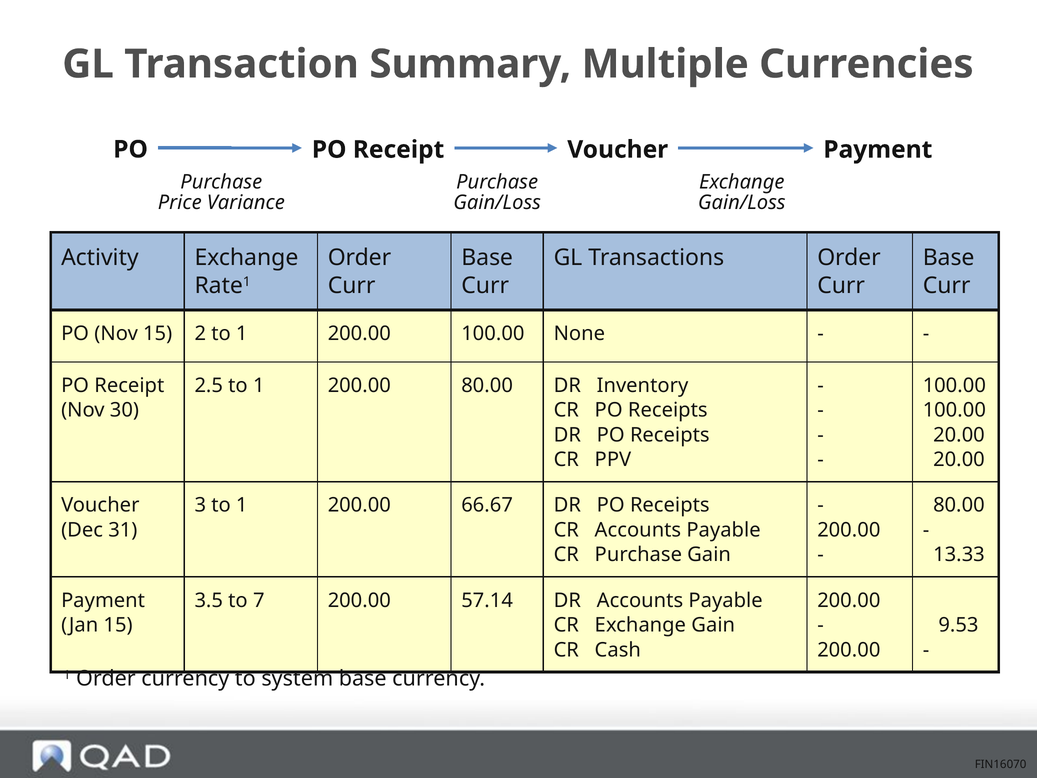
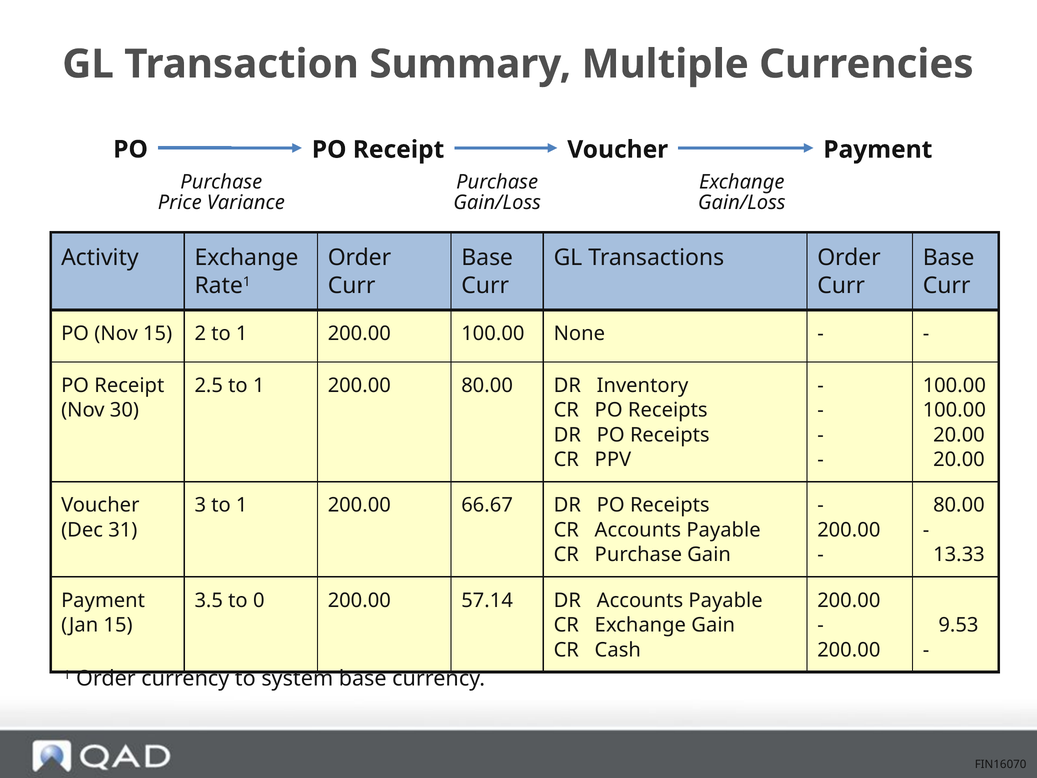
7: 7 -> 0 (259, 600)
